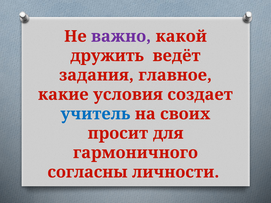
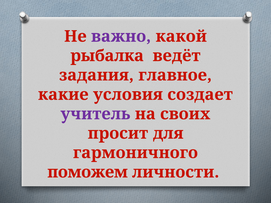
дружить: дружить -> рыбалка (107, 56)
учитель colour: blue -> purple (95, 114)
согласны: согласны -> поможем (88, 172)
